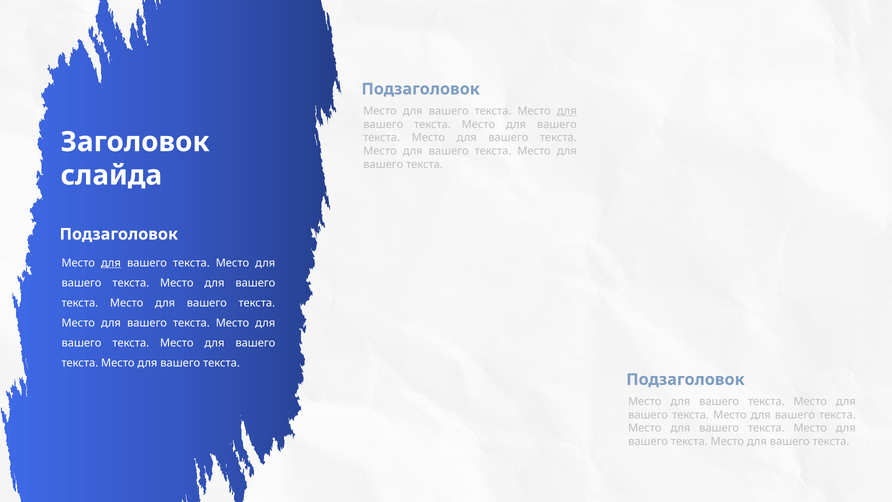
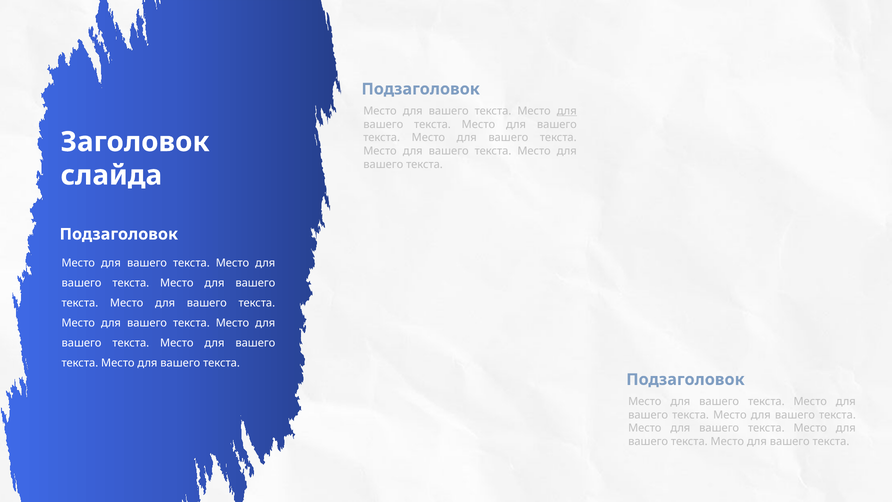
для underline: present -> none (111, 263)
